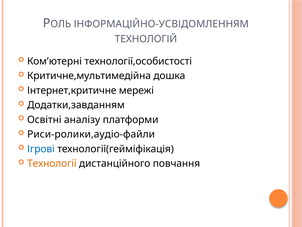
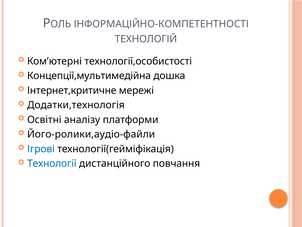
ІНФОРМАЦІЙНО-УСВІДОМЛЕННЯМ: ІНФОРМАЦІЙНО-УСВІДОМЛЕННЯМ -> ІНФОРМАЦІЙНО-КОМПЕТЕНТНОСТІ (161, 24)
Критичне,мультимедійна: Критичне,мультимедійна -> Концепції,мультимедійна (89, 76)
Додатки,завданням: Додатки,завданням -> Додатки,технологія (76, 105)
Риси-ролики,аудіо-файли: Риси-ролики,аудіо-файли -> Його-ролики,аудіо-файли (91, 134)
Технології colour: orange -> blue (52, 163)
